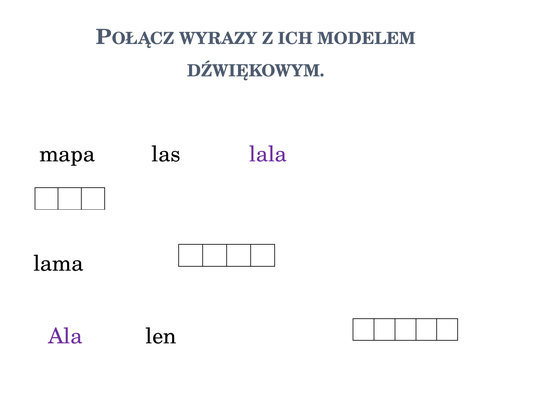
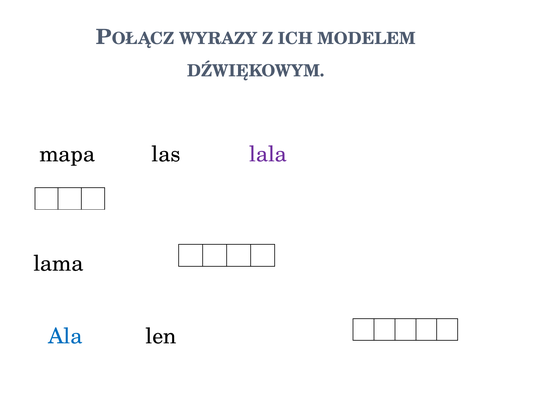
Ala colour: purple -> blue (65, 336)
